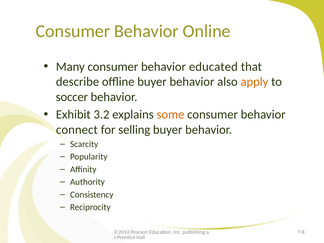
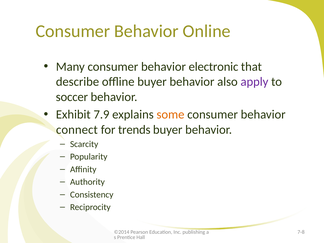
educated: educated -> electronic (213, 67)
apply colour: orange -> purple (254, 82)
3.2: 3.2 -> 7.9 (101, 115)
selling: selling -> trends (134, 130)
